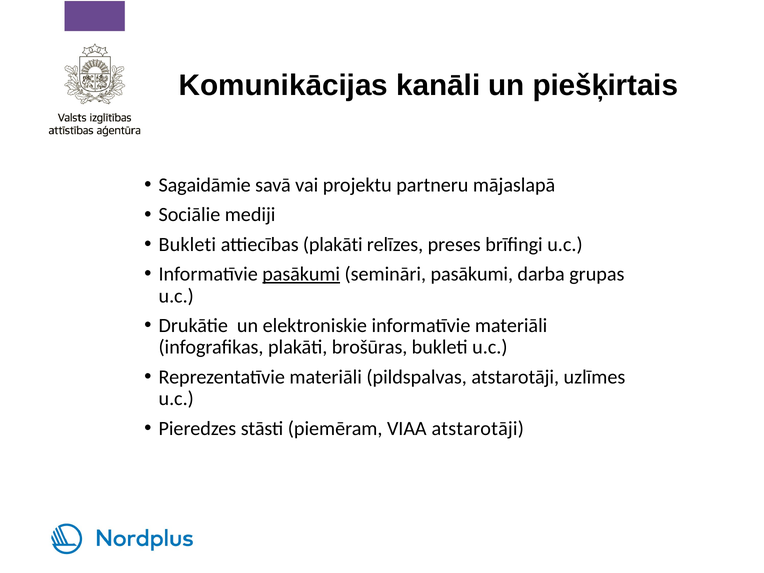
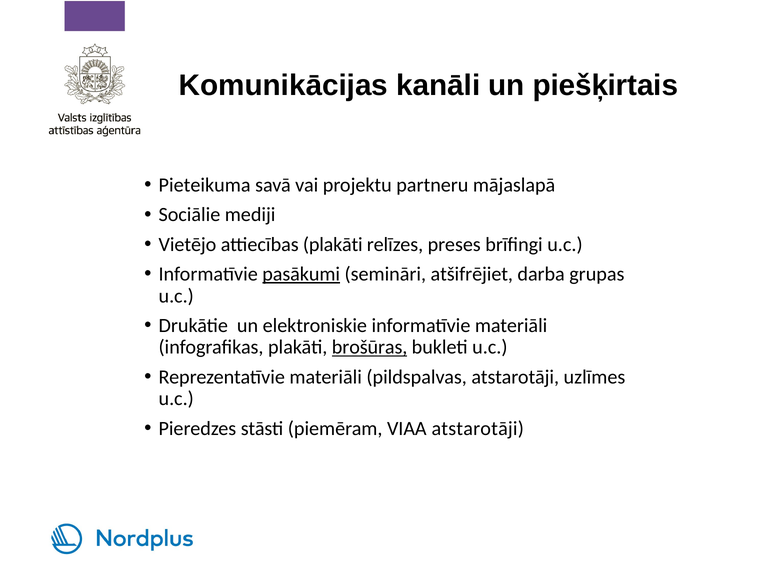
Sagaidāmie: Sagaidāmie -> Pieteikuma (205, 185)
Bukleti: Bukleti -> Vietējo (187, 244)
semināri pasākumi: pasākumi -> atšifrējiet (472, 274)
brošūras underline: none -> present (370, 347)
